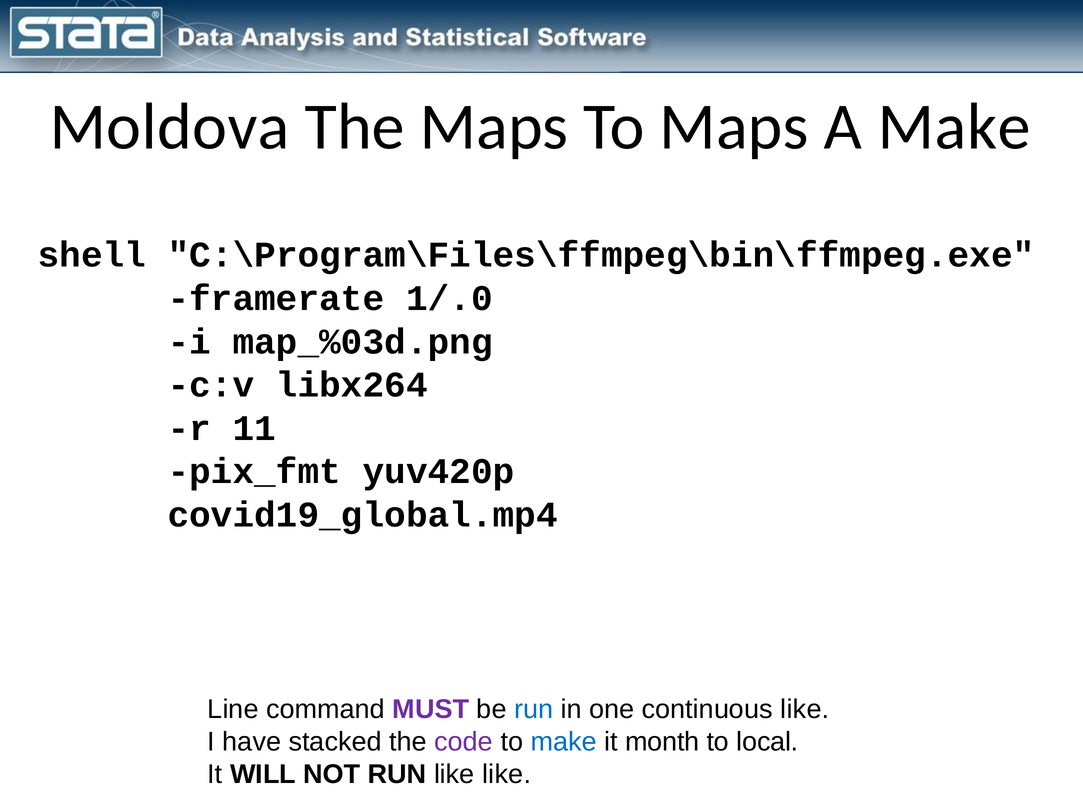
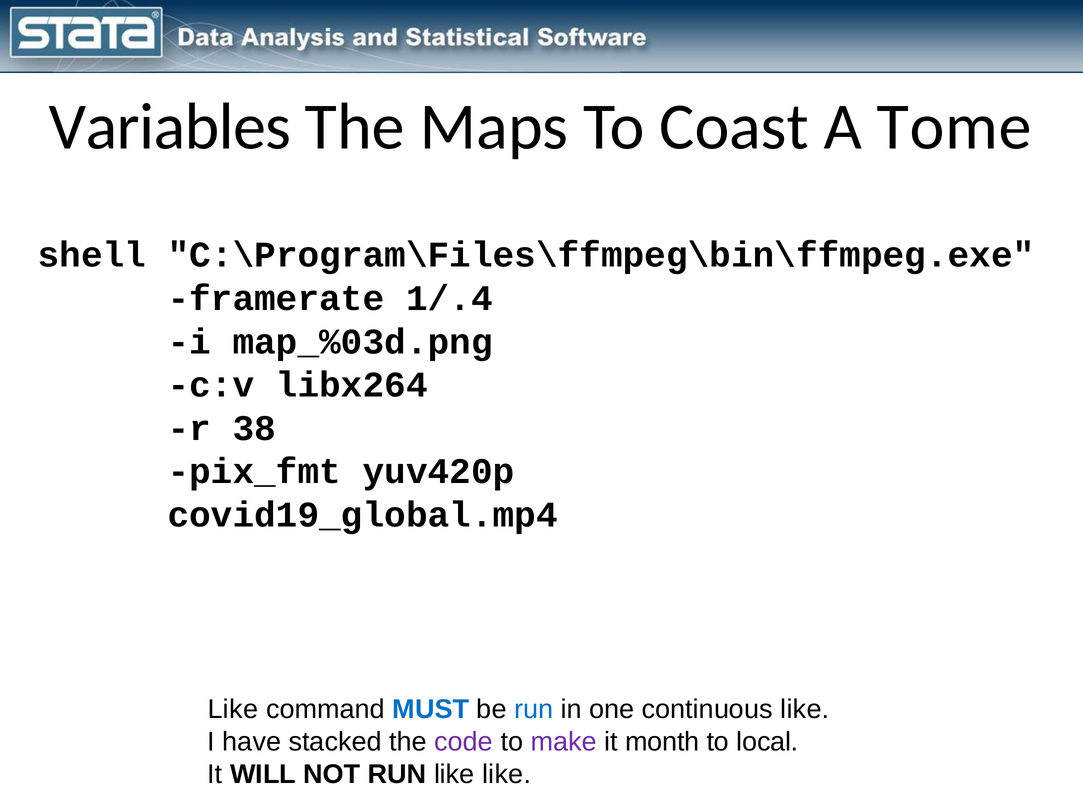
Moldova: Moldova -> Variables (170, 127)
To Maps: Maps -> Coast (734, 127)
A Make: Make -> Tome (954, 127)
1/.0: 1/.0 -> 1/.4 (449, 298)
11: 11 -> 38 (254, 428)
Line: Line -> Like (233, 709)
MUST colour: purple -> blue (431, 709)
make colour: blue -> purple (564, 742)
